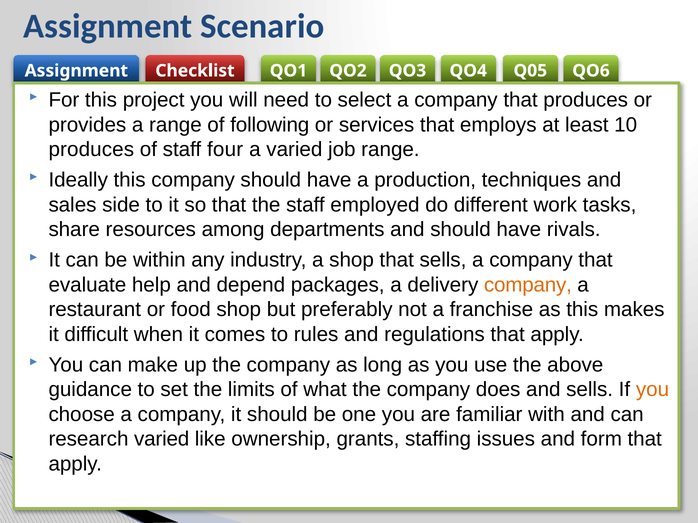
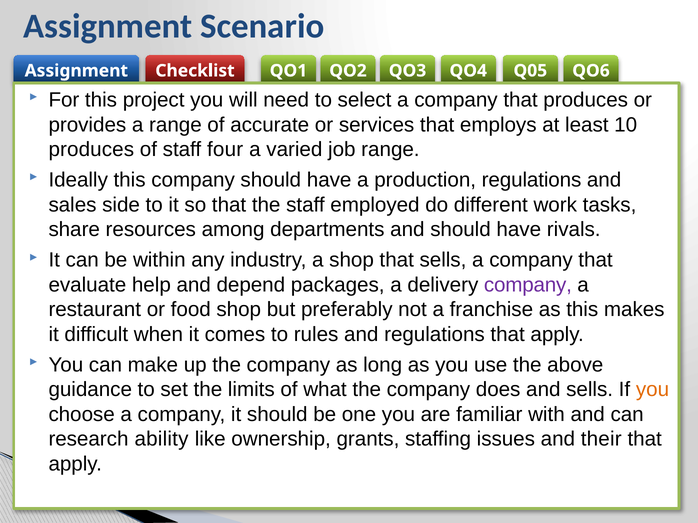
following: following -> accurate (270, 125)
production techniques: techniques -> regulations (532, 180)
company colour: orange -> purple (528, 285)
research varied: varied -> ability (161, 440)
form: form -> their (601, 440)
